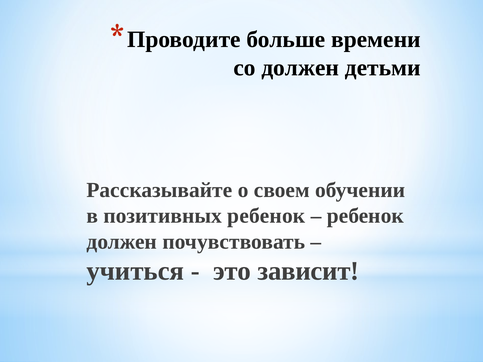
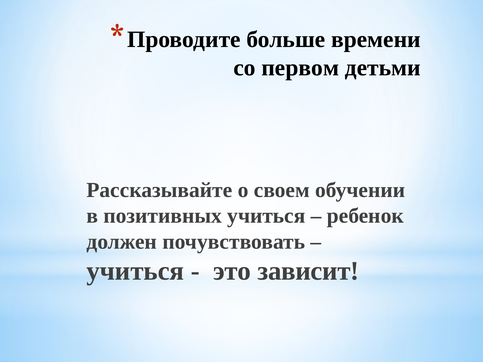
со должен: должен -> первом (300, 68)
позитивных ребенок: ребенок -> учиться (266, 216)
